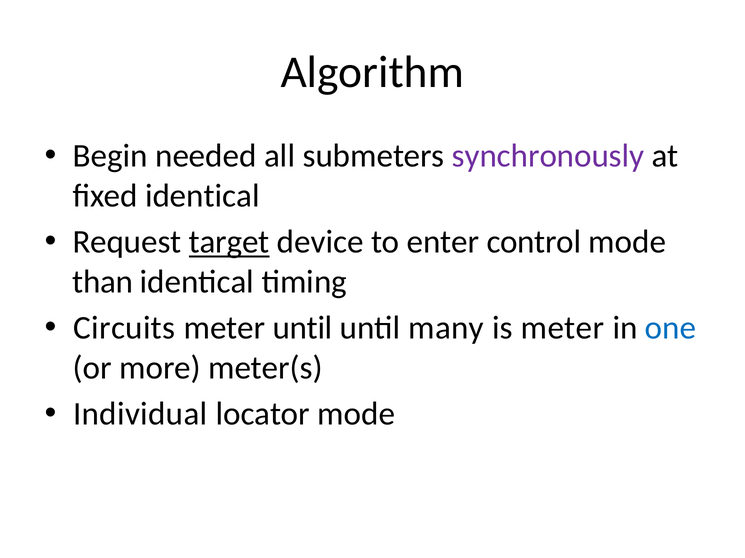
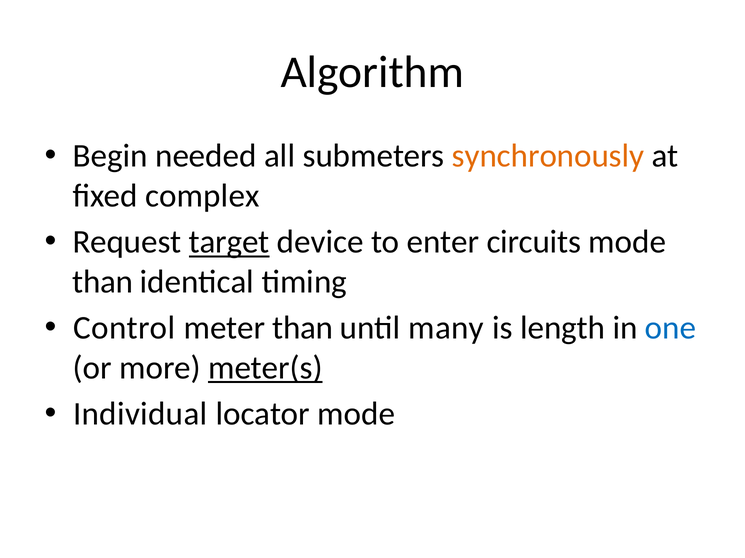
synchronously colour: purple -> orange (548, 156)
fixed identical: identical -> complex (202, 196)
control: control -> circuits (534, 242)
Circuits: Circuits -> Control (124, 329)
meter until: until -> than (303, 329)
is meter: meter -> length (563, 329)
meter(s underline: none -> present (265, 368)
